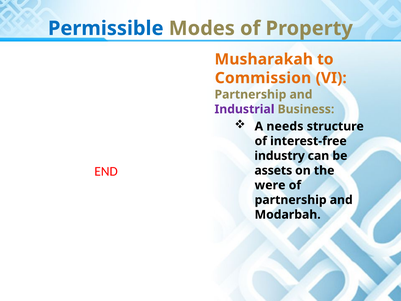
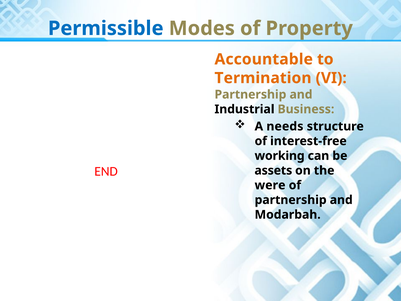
Musharakah: Musharakah -> Accountable (264, 59)
Commission: Commission -> Termination (263, 78)
Industrial colour: purple -> black (244, 109)
industry: industry -> working (280, 156)
